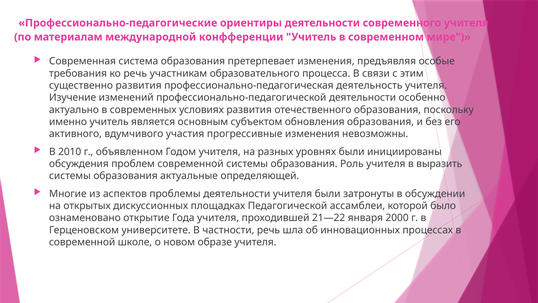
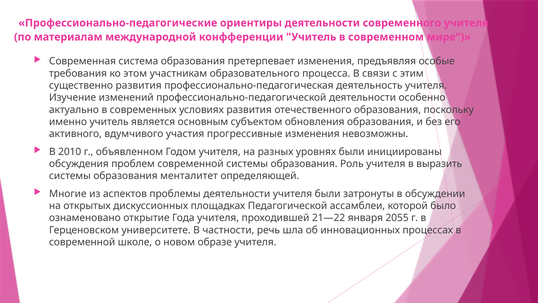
ко речь: речь -> этом (135, 73)
актуальные: актуальные -> менталитет (189, 176)
2000: 2000 -> 2055 (397, 218)
